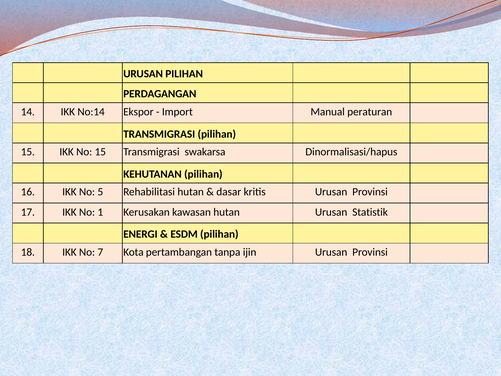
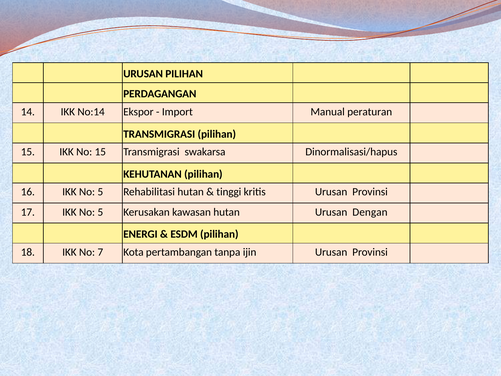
dasar: dasar -> tinggi (229, 192)
17 IKK No 1: 1 -> 5 (100, 212)
Statistik: Statistik -> Dengan (370, 212)
